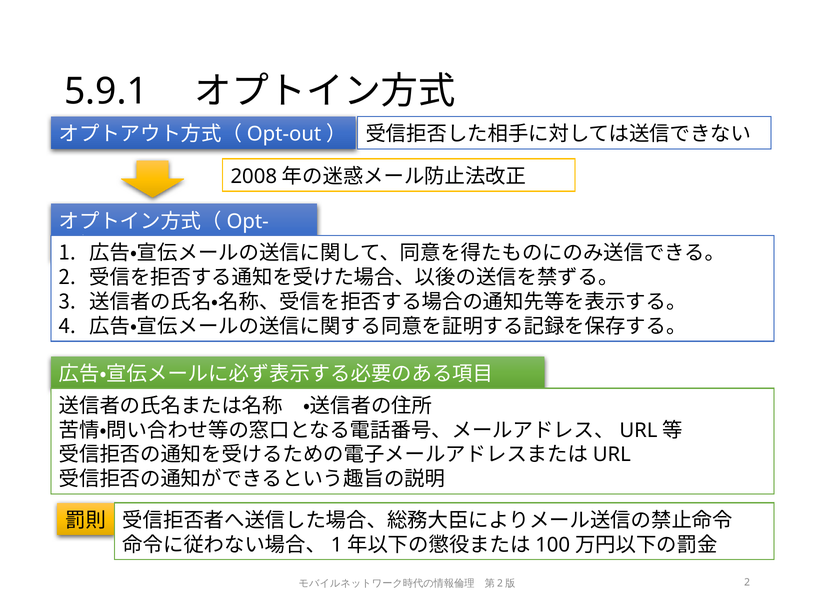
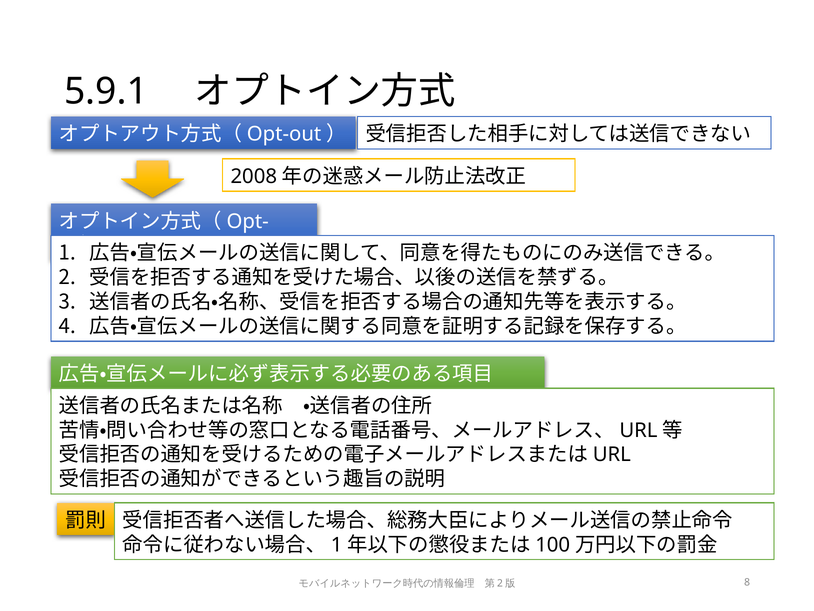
2: 2 -> 8 (747, 582)
